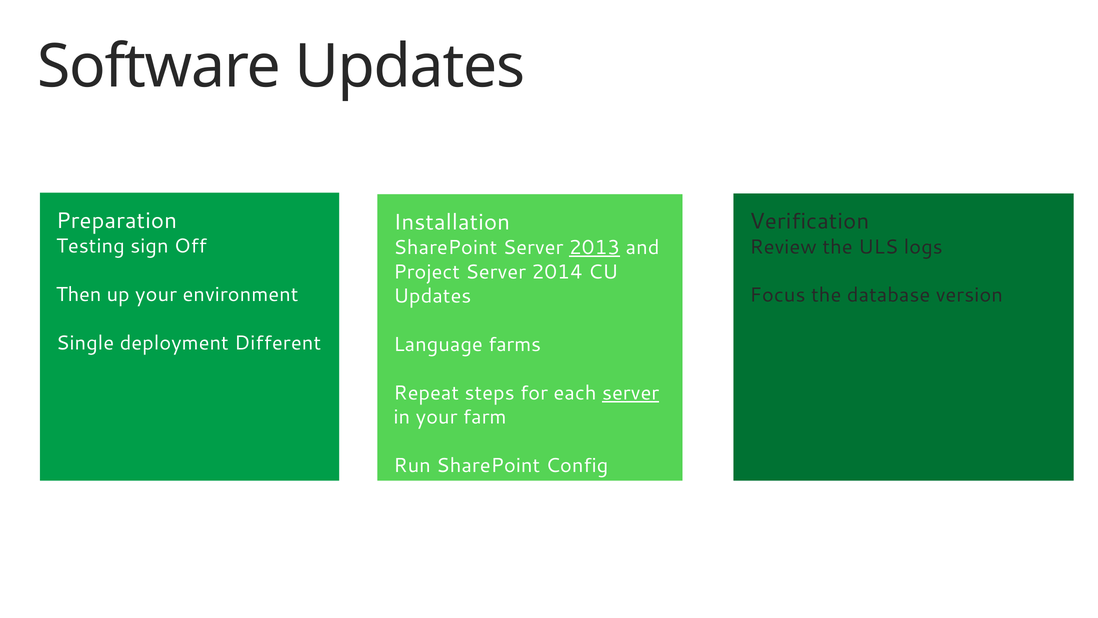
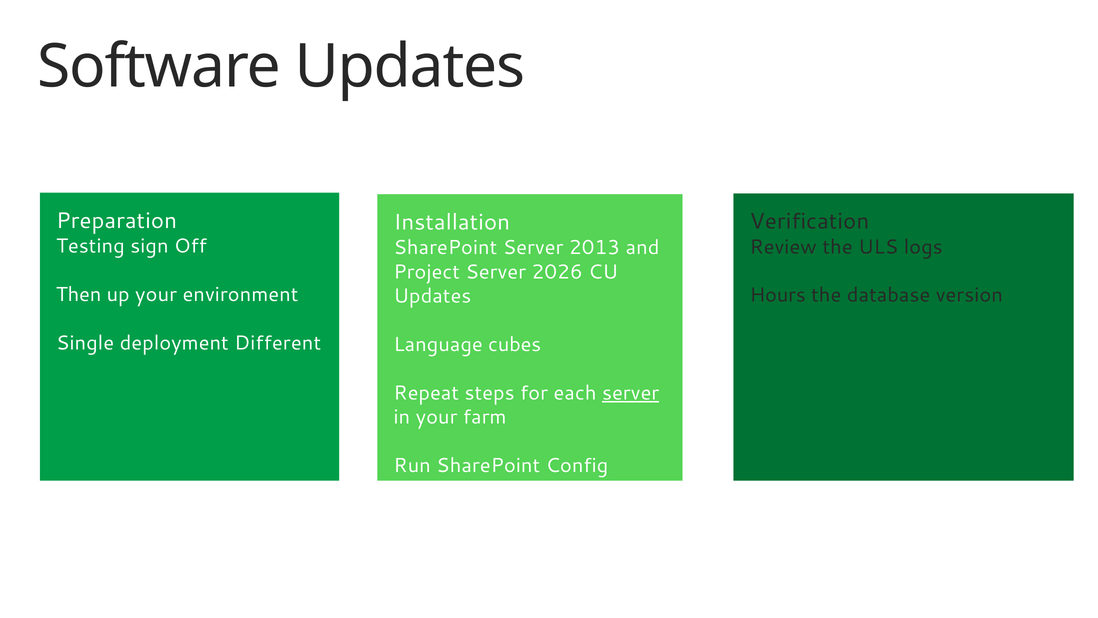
2013 underline: present -> none (595, 247)
2014: 2014 -> 2026 (557, 272)
Focus: Focus -> Hours (778, 295)
farms: farms -> cubes (515, 344)
